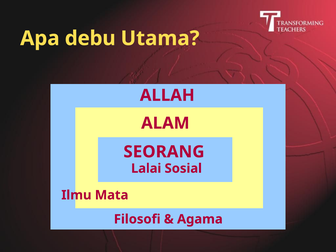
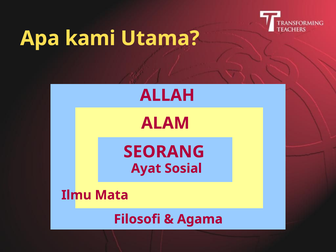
debu: debu -> kami (90, 38)
Lalai: Lalai -> Ayat (146, 168)
